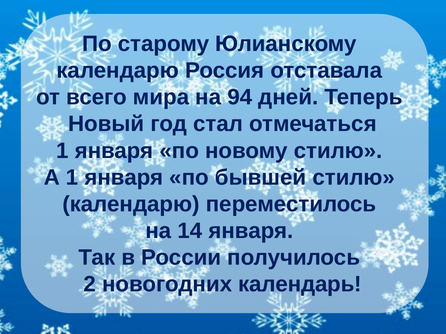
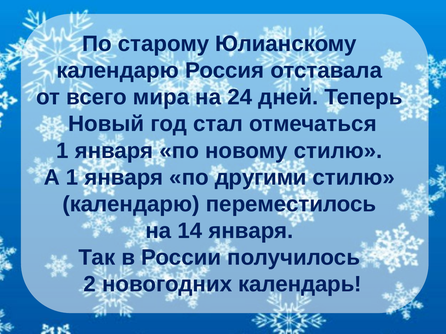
94: 94 -> 24 (240, 97)
бывшей: бывшей -> другими (261, 178)
